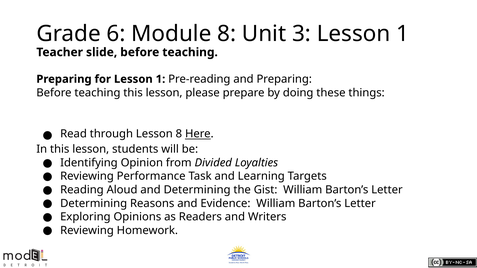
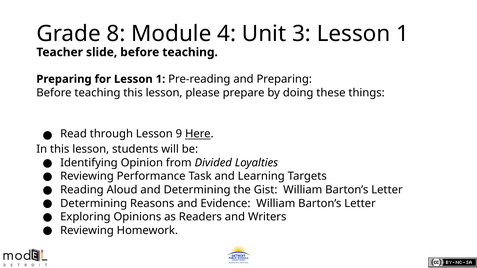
6: 6 -> 8 (116, 34)
Module 8: 8 -> 4 (227, 34)
Lesson 8: 8 -> 9 (179, 134)
